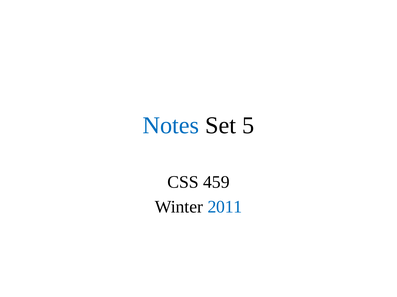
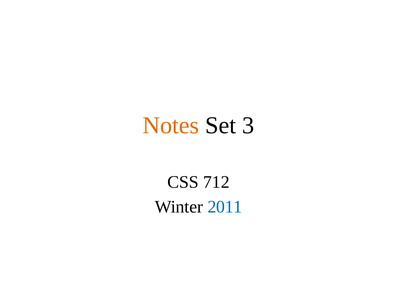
Notes colour: blue -> orange (171, 126)
5: 5 -> 3 (248, 126)
459: 459 -> 712 (216, 183)
